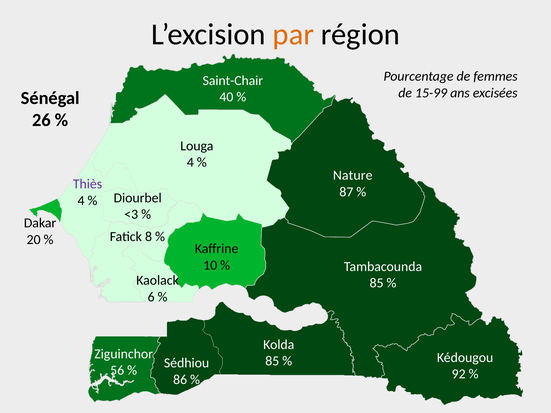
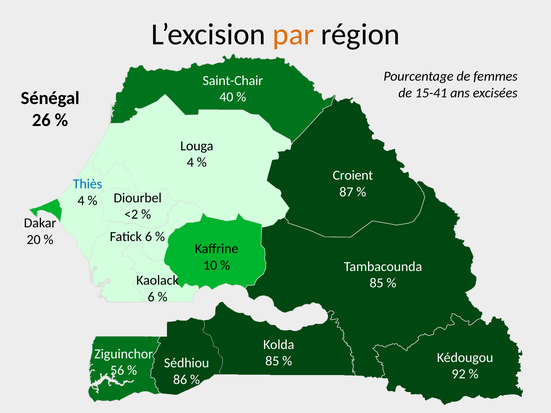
15-99: 15-99 -> 15-41 (431, 93)
Nature: Nature -> Croient (353, 176)
Thiès colour: purple -> blue (88, 184)
<3: <3 -> <2 (131, 215)
Fatick 8: 8 -> 6 (149, 237)
